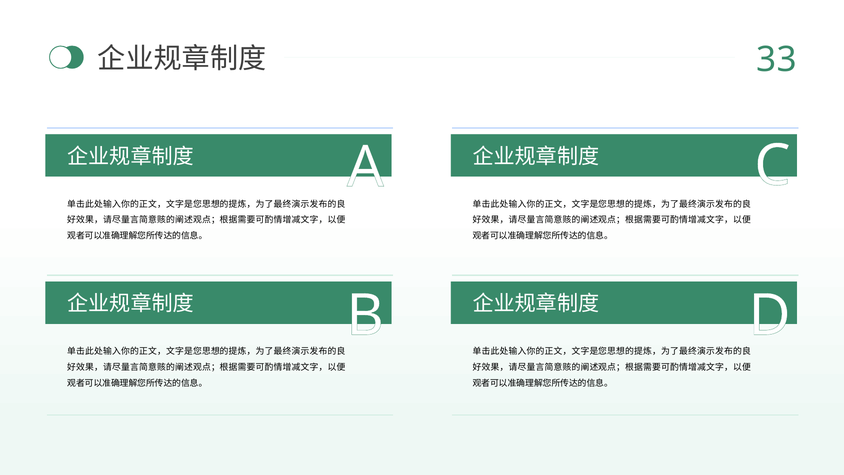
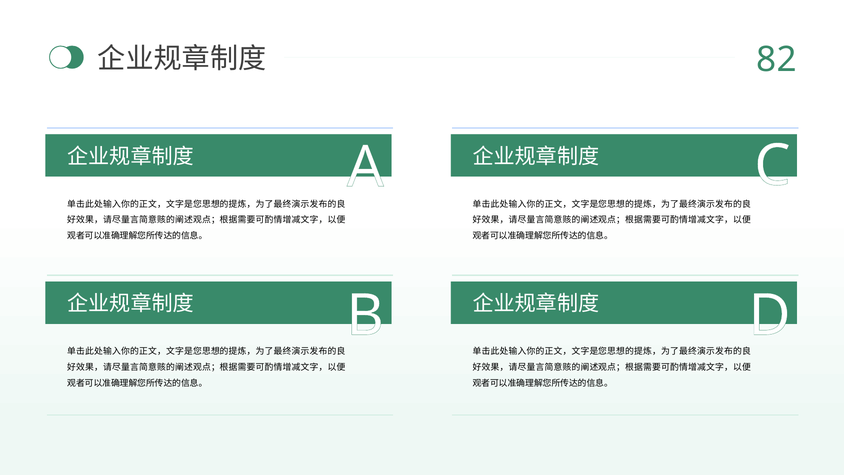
33: 33 -> 82 (777, 59)
